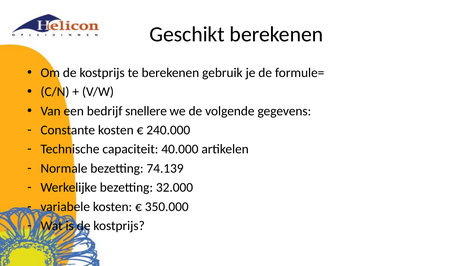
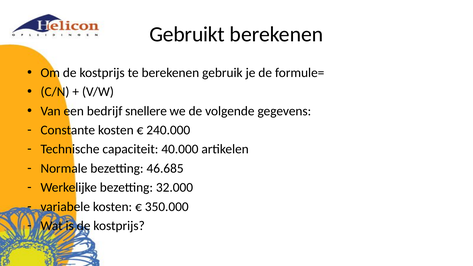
Geschikt: Geschikt -> Gebruikt (187, 34)
74.139: 74.139 -> 46.685 (165, 168)
